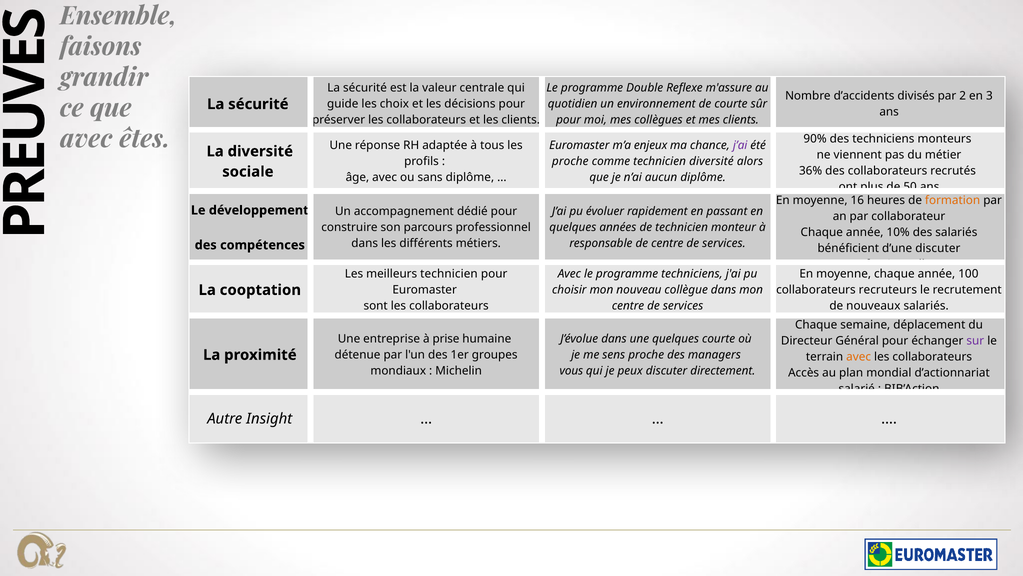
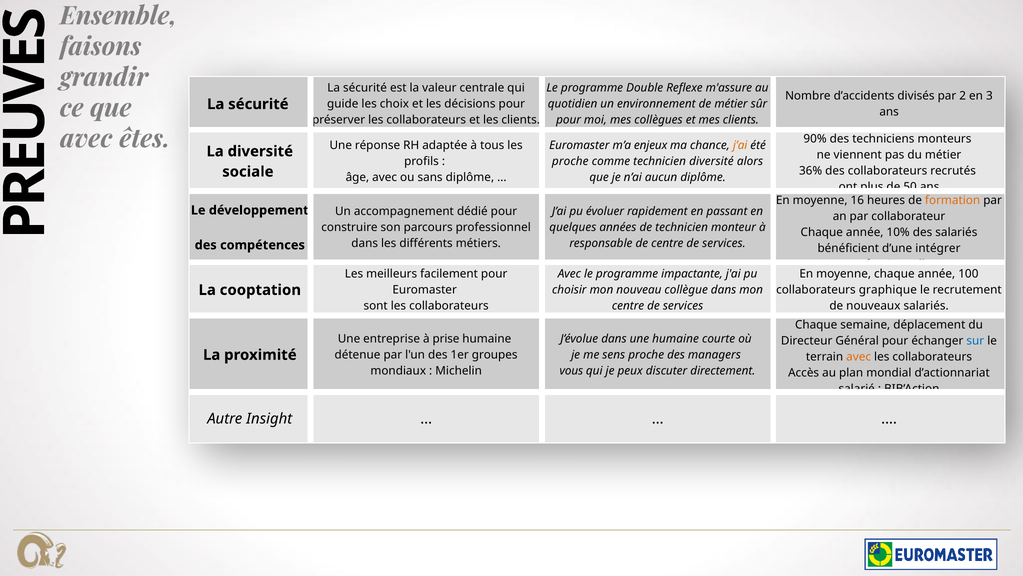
de courte: courte -> métier (731, 104)
j’ai colour: purple -> orange (740, 145)
d’une discuter: discuter -> intégrer (938, 248)
meilleurs technicien: technicien -> facilement (449, 274)
programme techniciens: techniciens -> impactante (692, 274)
recruteurs: recruteurs -> graphique (888, 290)
une quelques: quelques -> humaine (676, 338)
sur colour: purple -> blue (975, 340)
